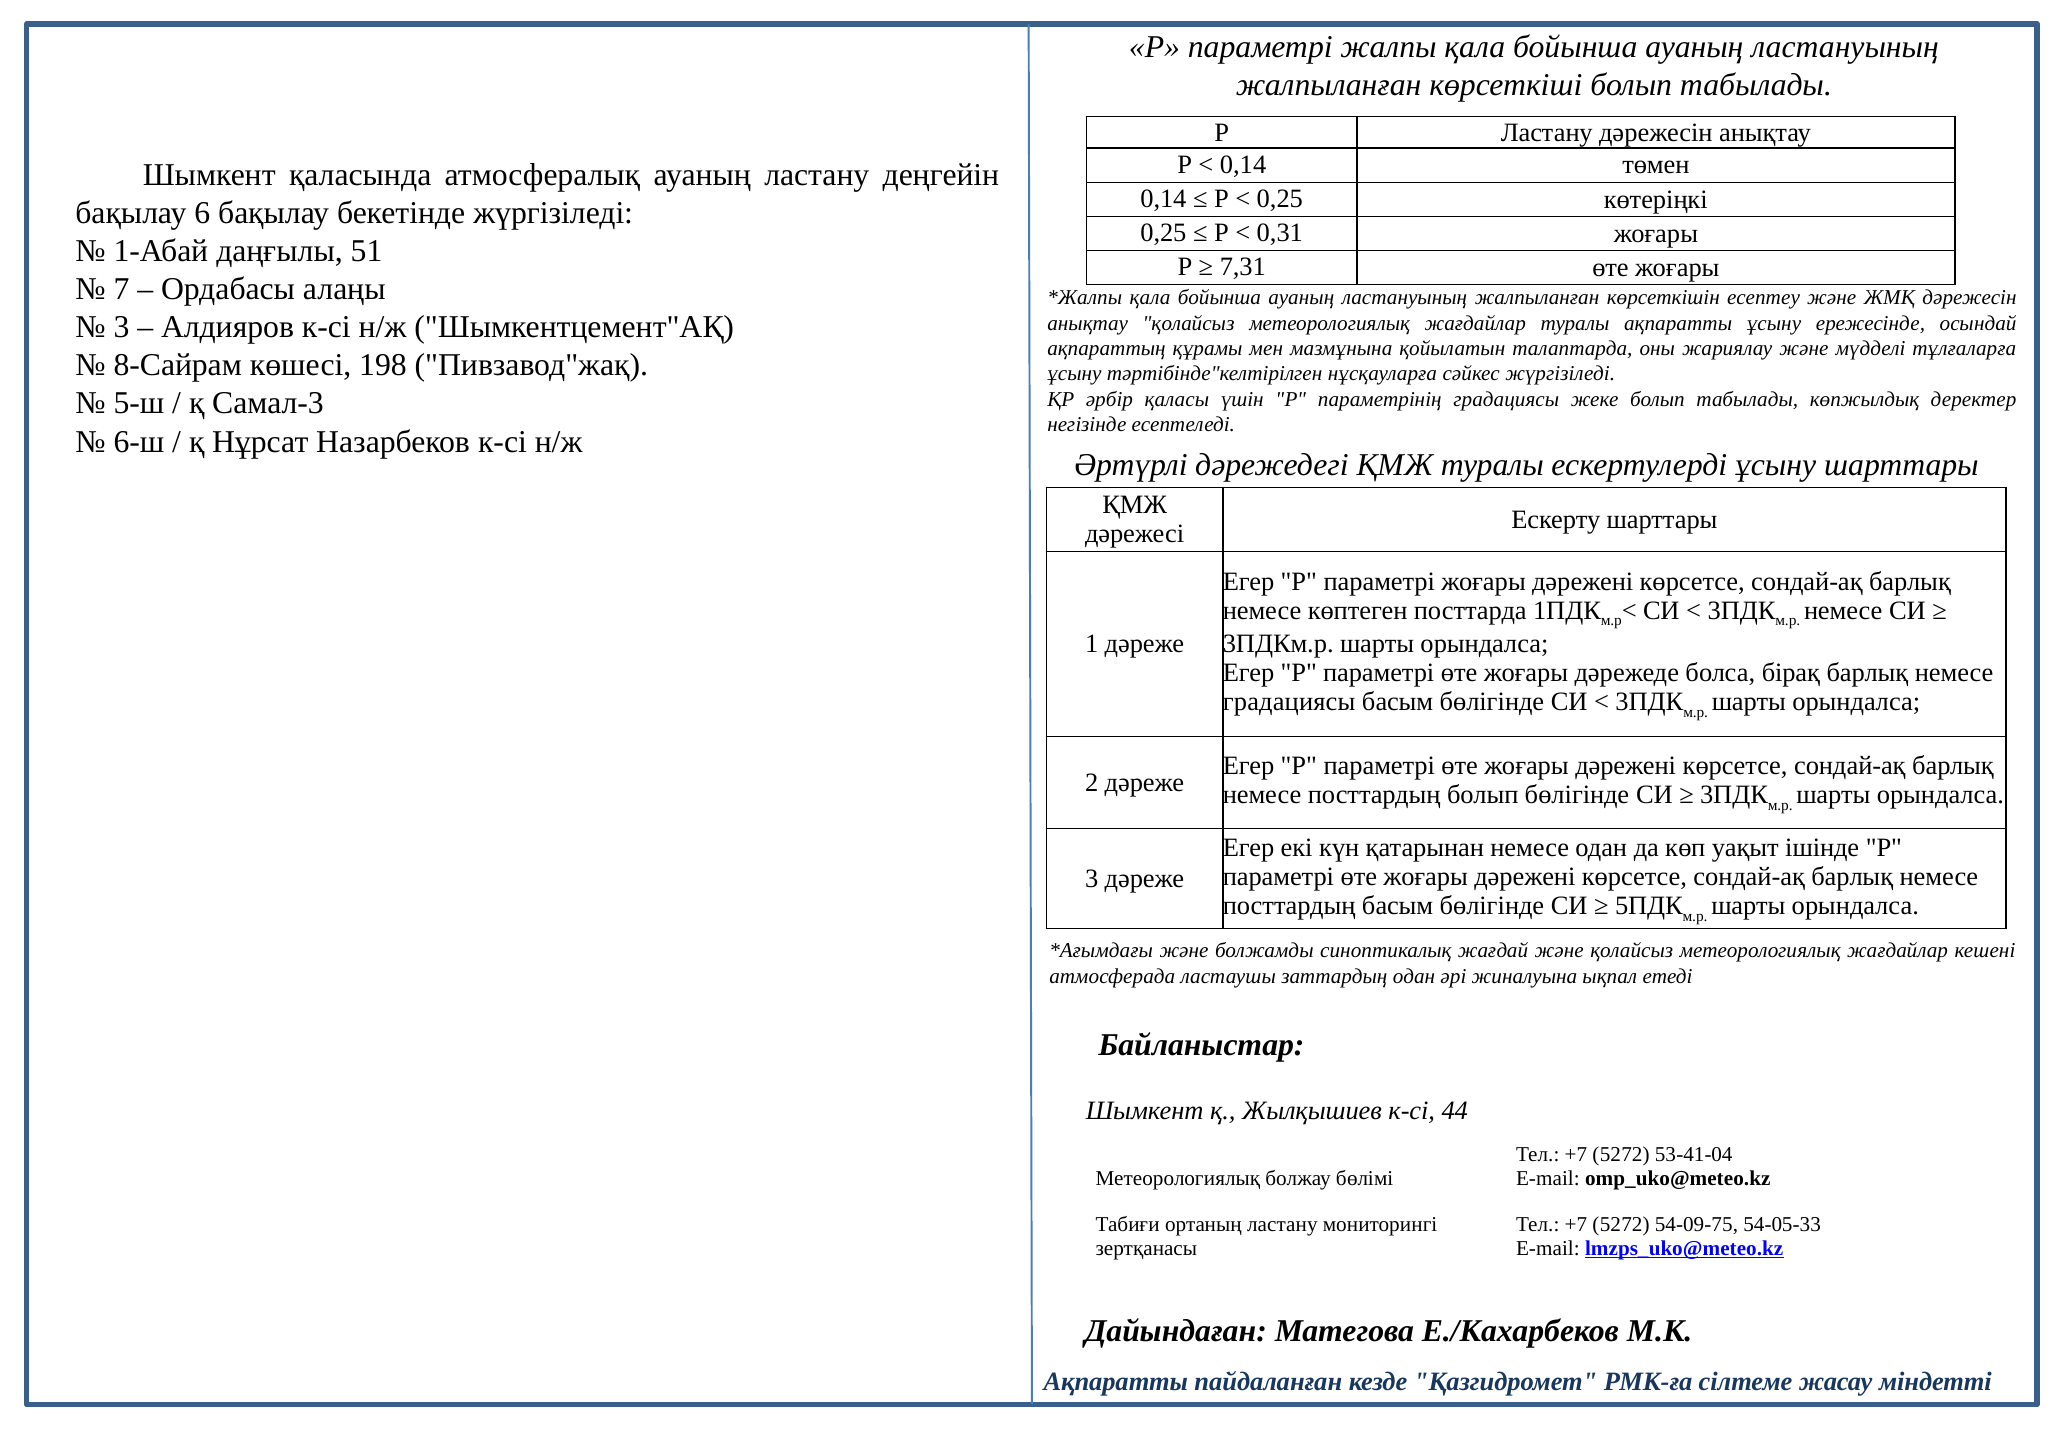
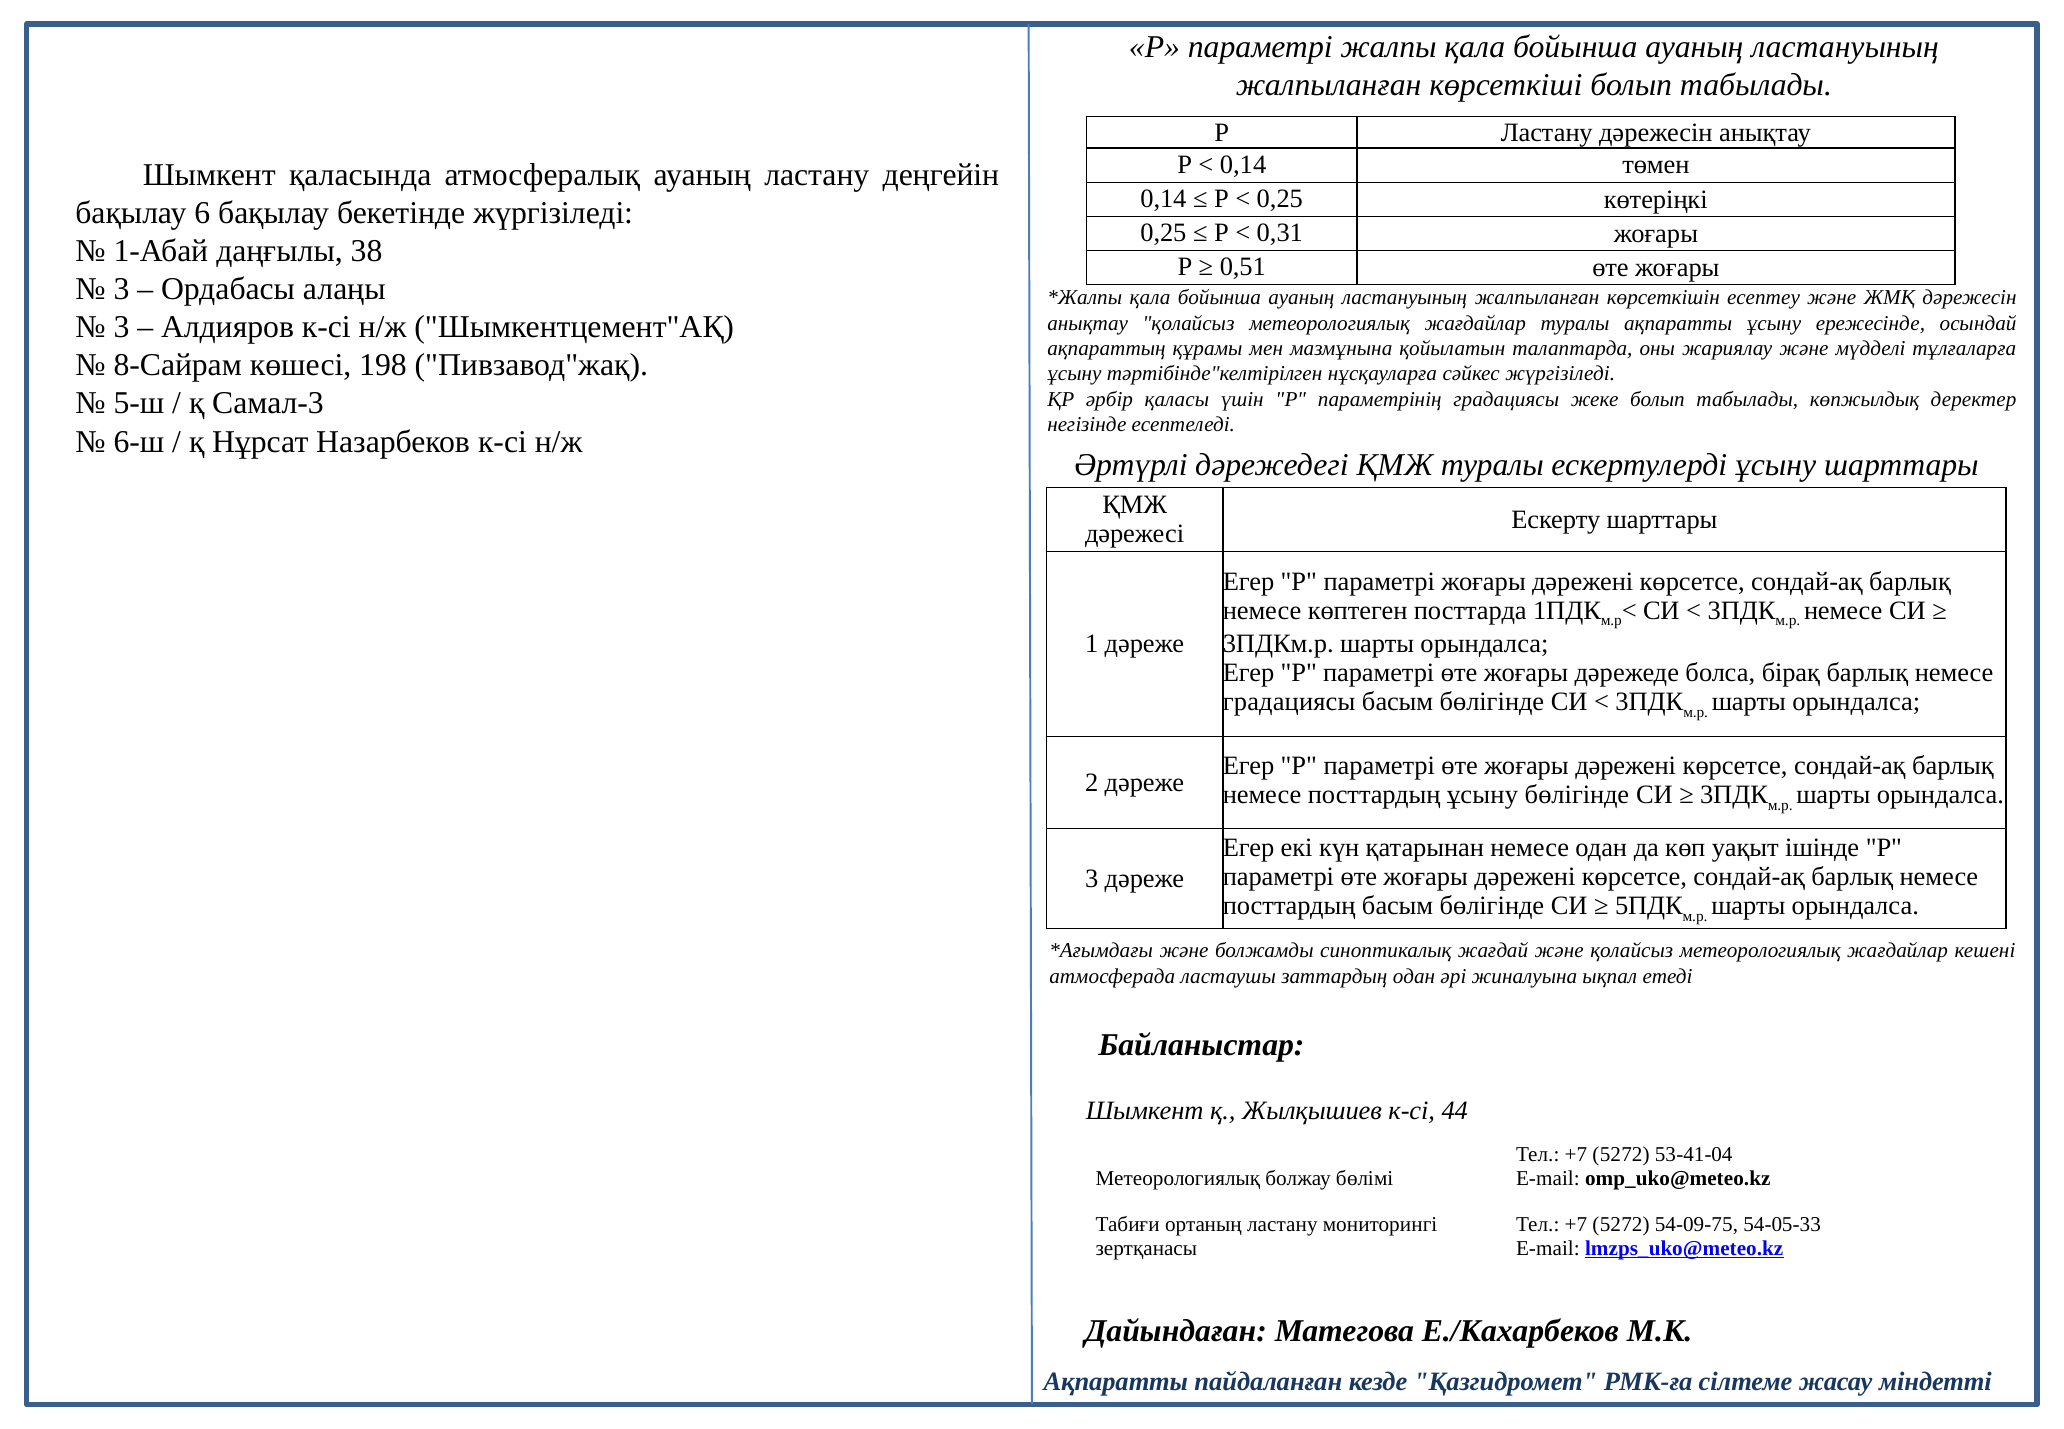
51: 51 -> 38 (367, 251)
7,31: 7,31 -> 0,51 (1243, 267)
7: 7 -> 3 (121, 289)
посттардың болып: болып -> ұсыну (1483, 795)
